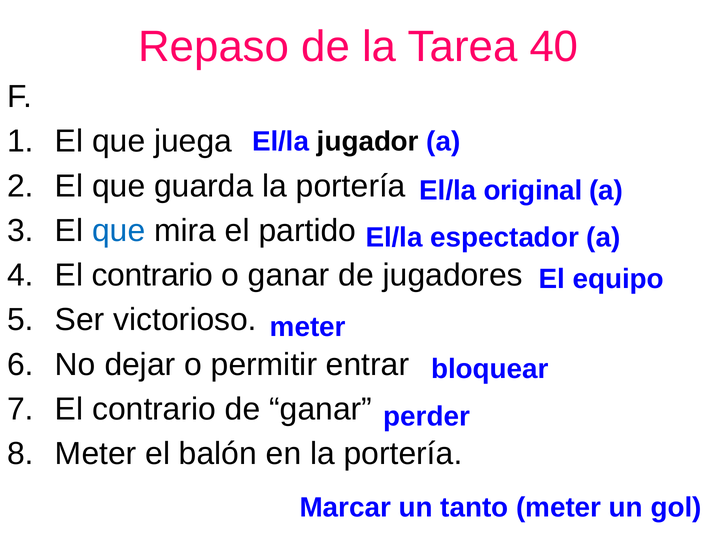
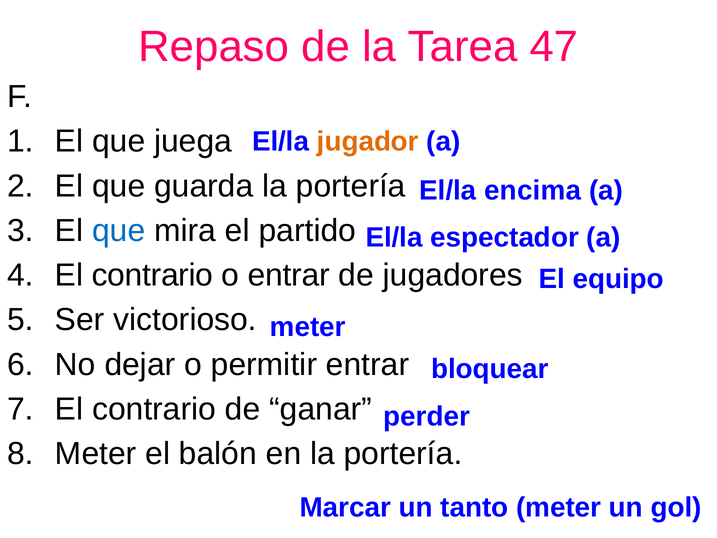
40: 40 -> 47 (554, 47)
jugador colour: black -> orange (368, 142)
original: original -> encima (533, 191)
o ganar: ganar -> entrar (289, 275)
